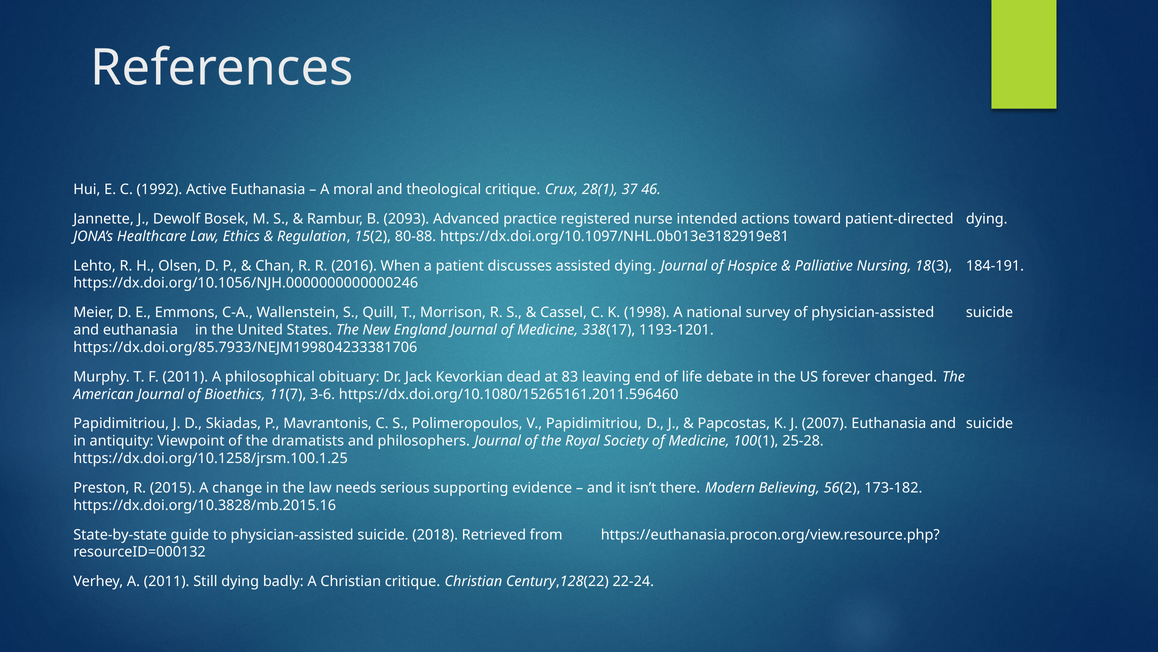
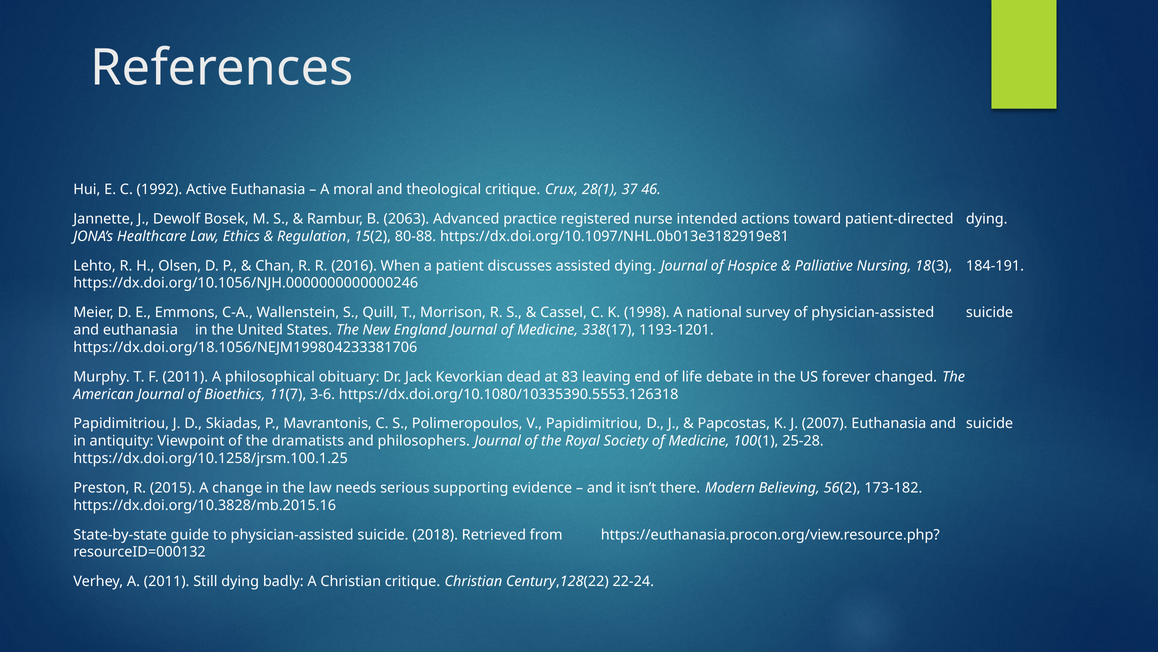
2093: 2093 -> 2063 (406, 219)
https://dx.doi.org/85.7933/NEJM199804233381706: https://dx.doi.org/85.7933/NEJM199804233381706 -> https://dx.doi.org/18.1056/NEJM199804233381706 (245, 347)
https://dx.doi.org/10.1080/15265161.2011.596460: https://dx.doi.org/10.1080/15265161.2011.596460 -> https://dx.doi.org/10.1080/10335390.5553.126318 (509, 394)
